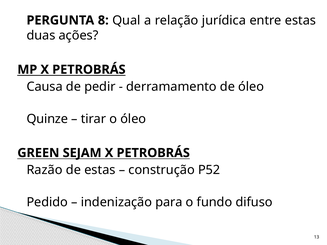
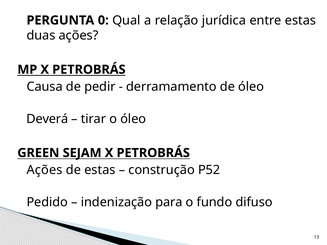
8: 8 -> 0 (103, 20)
Quinze: Quinze -> Deverá (47, 119)
Razão: Razão -> Ações (45, 170)
